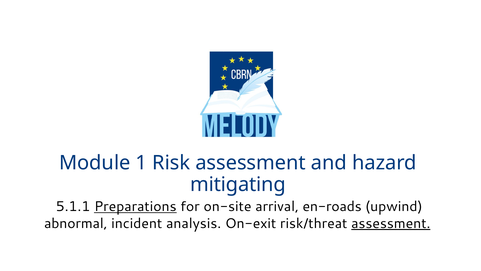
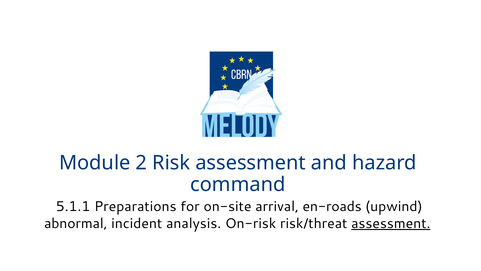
1: 1 -> 2 (141, 163)
mitigating: mitigating -> command (238, 184)
Preparations underline: present -> none (135, 206)
On-exit: On-exit -> On-risk (251, 223)
